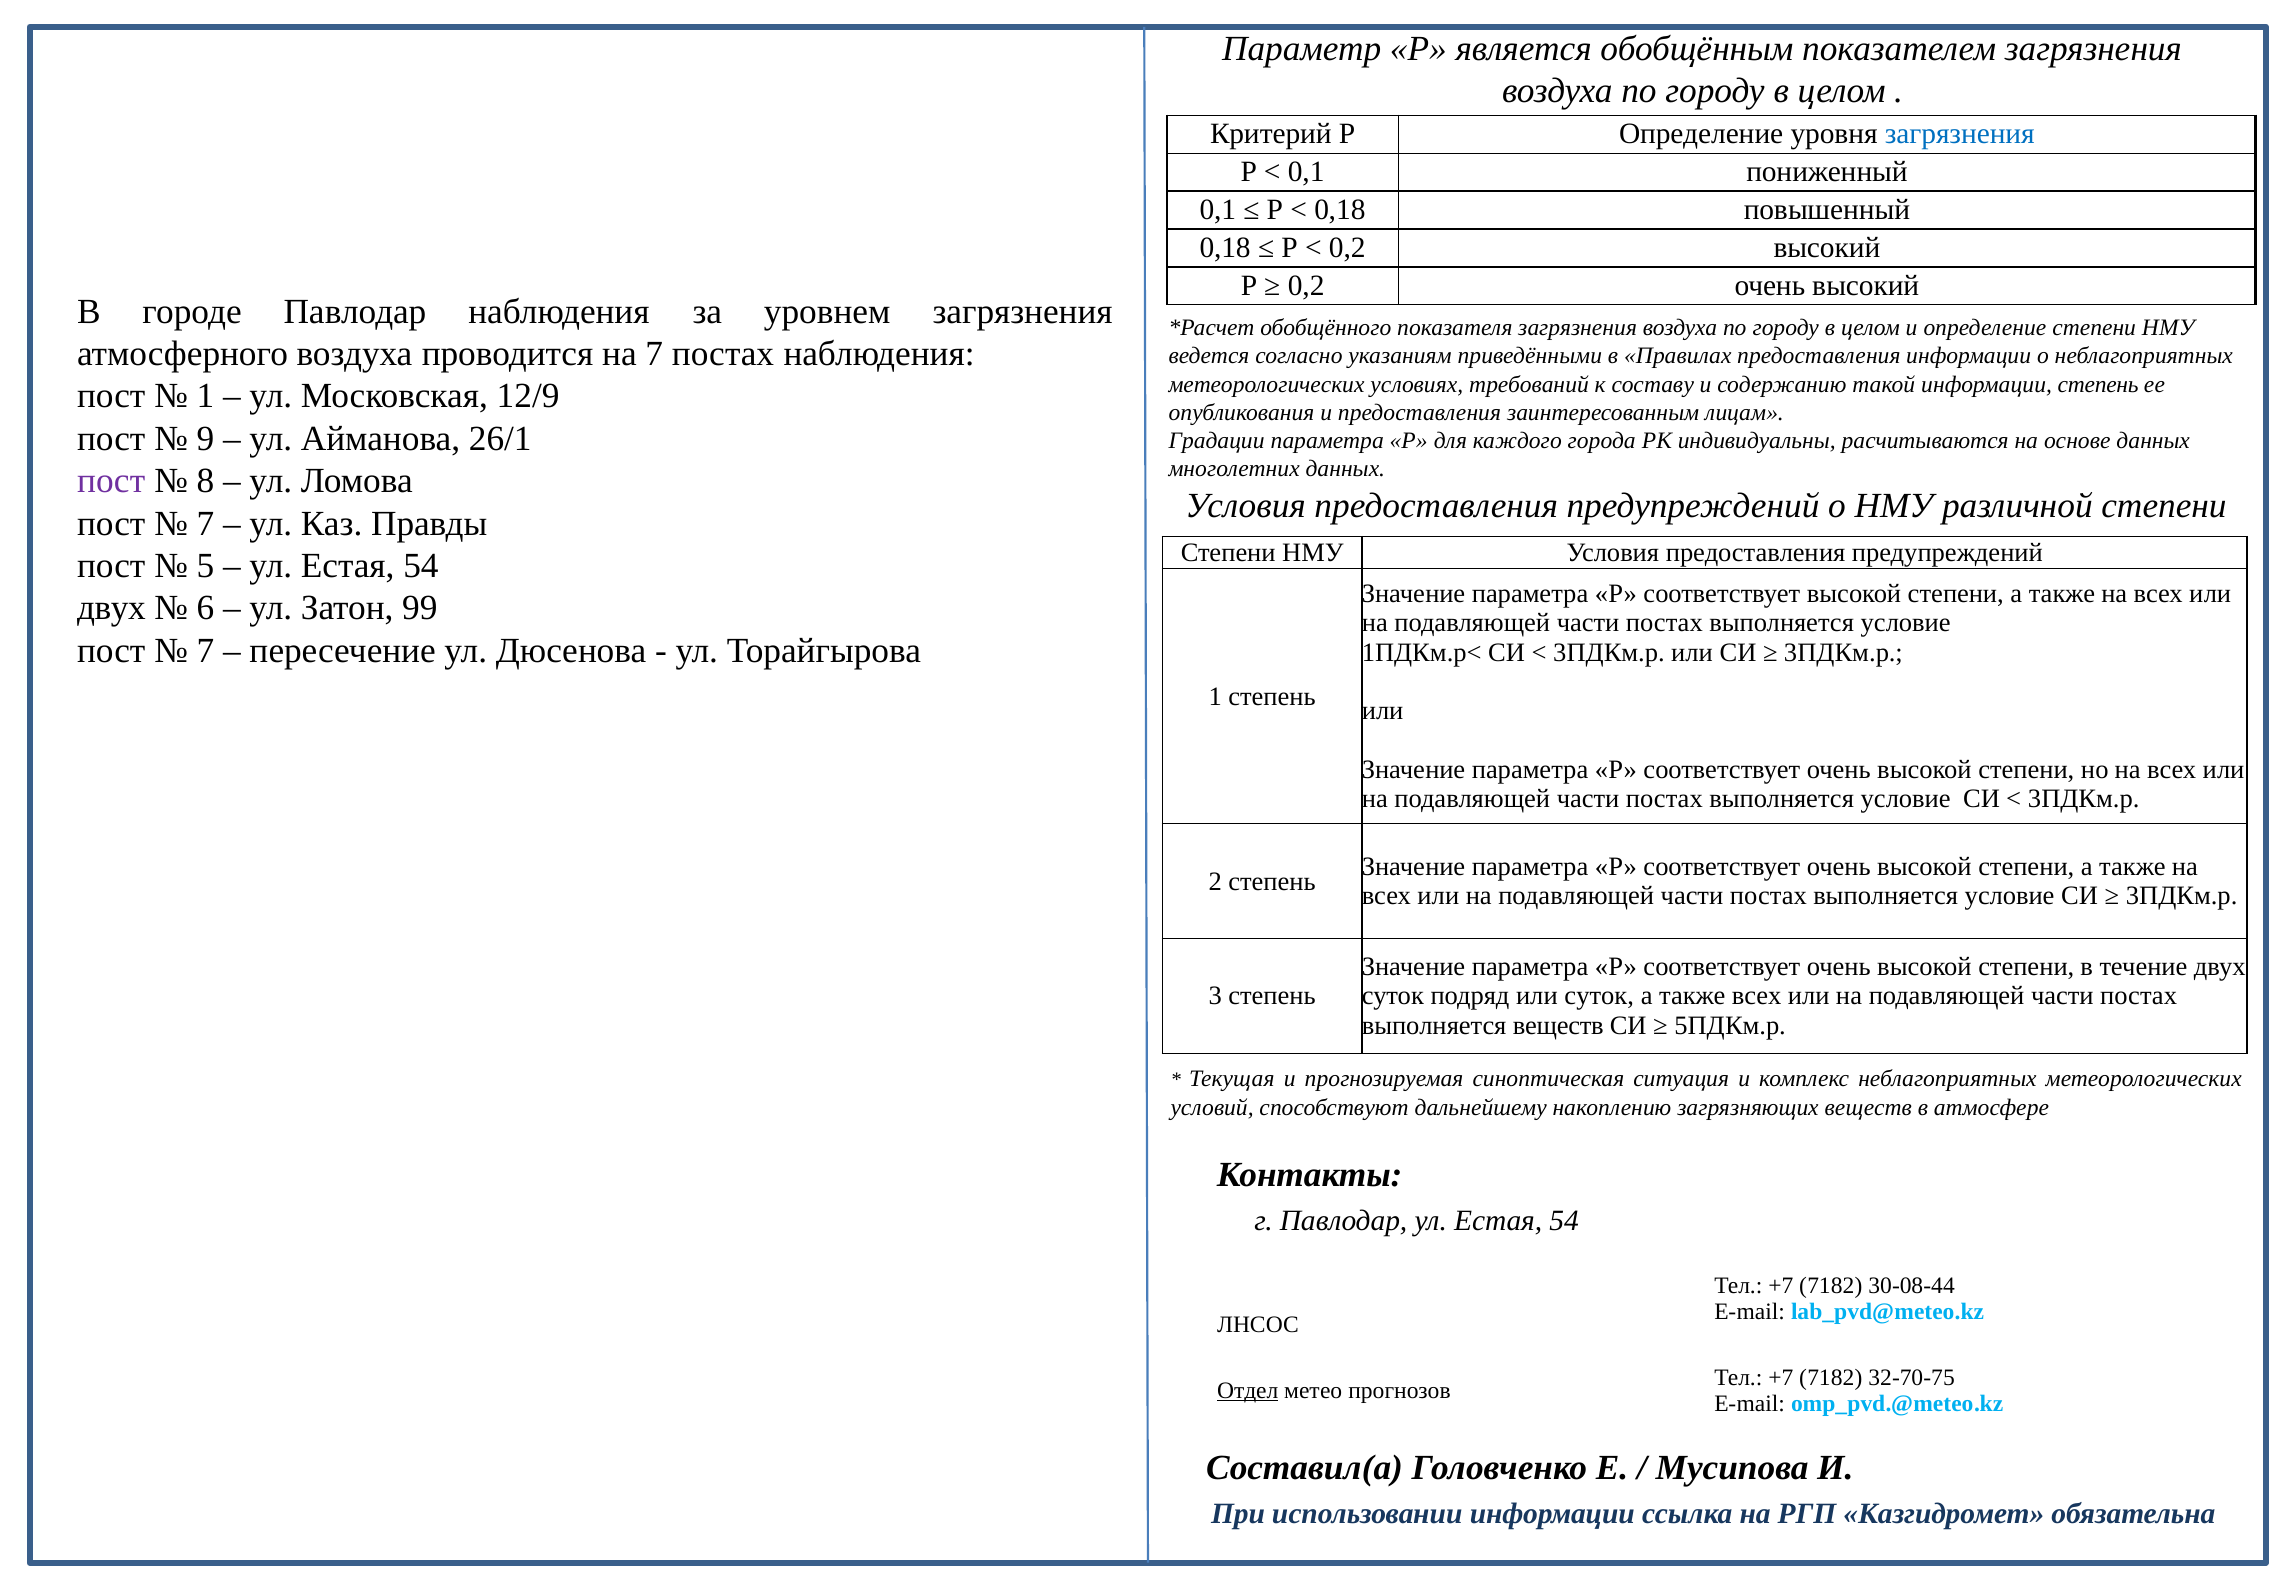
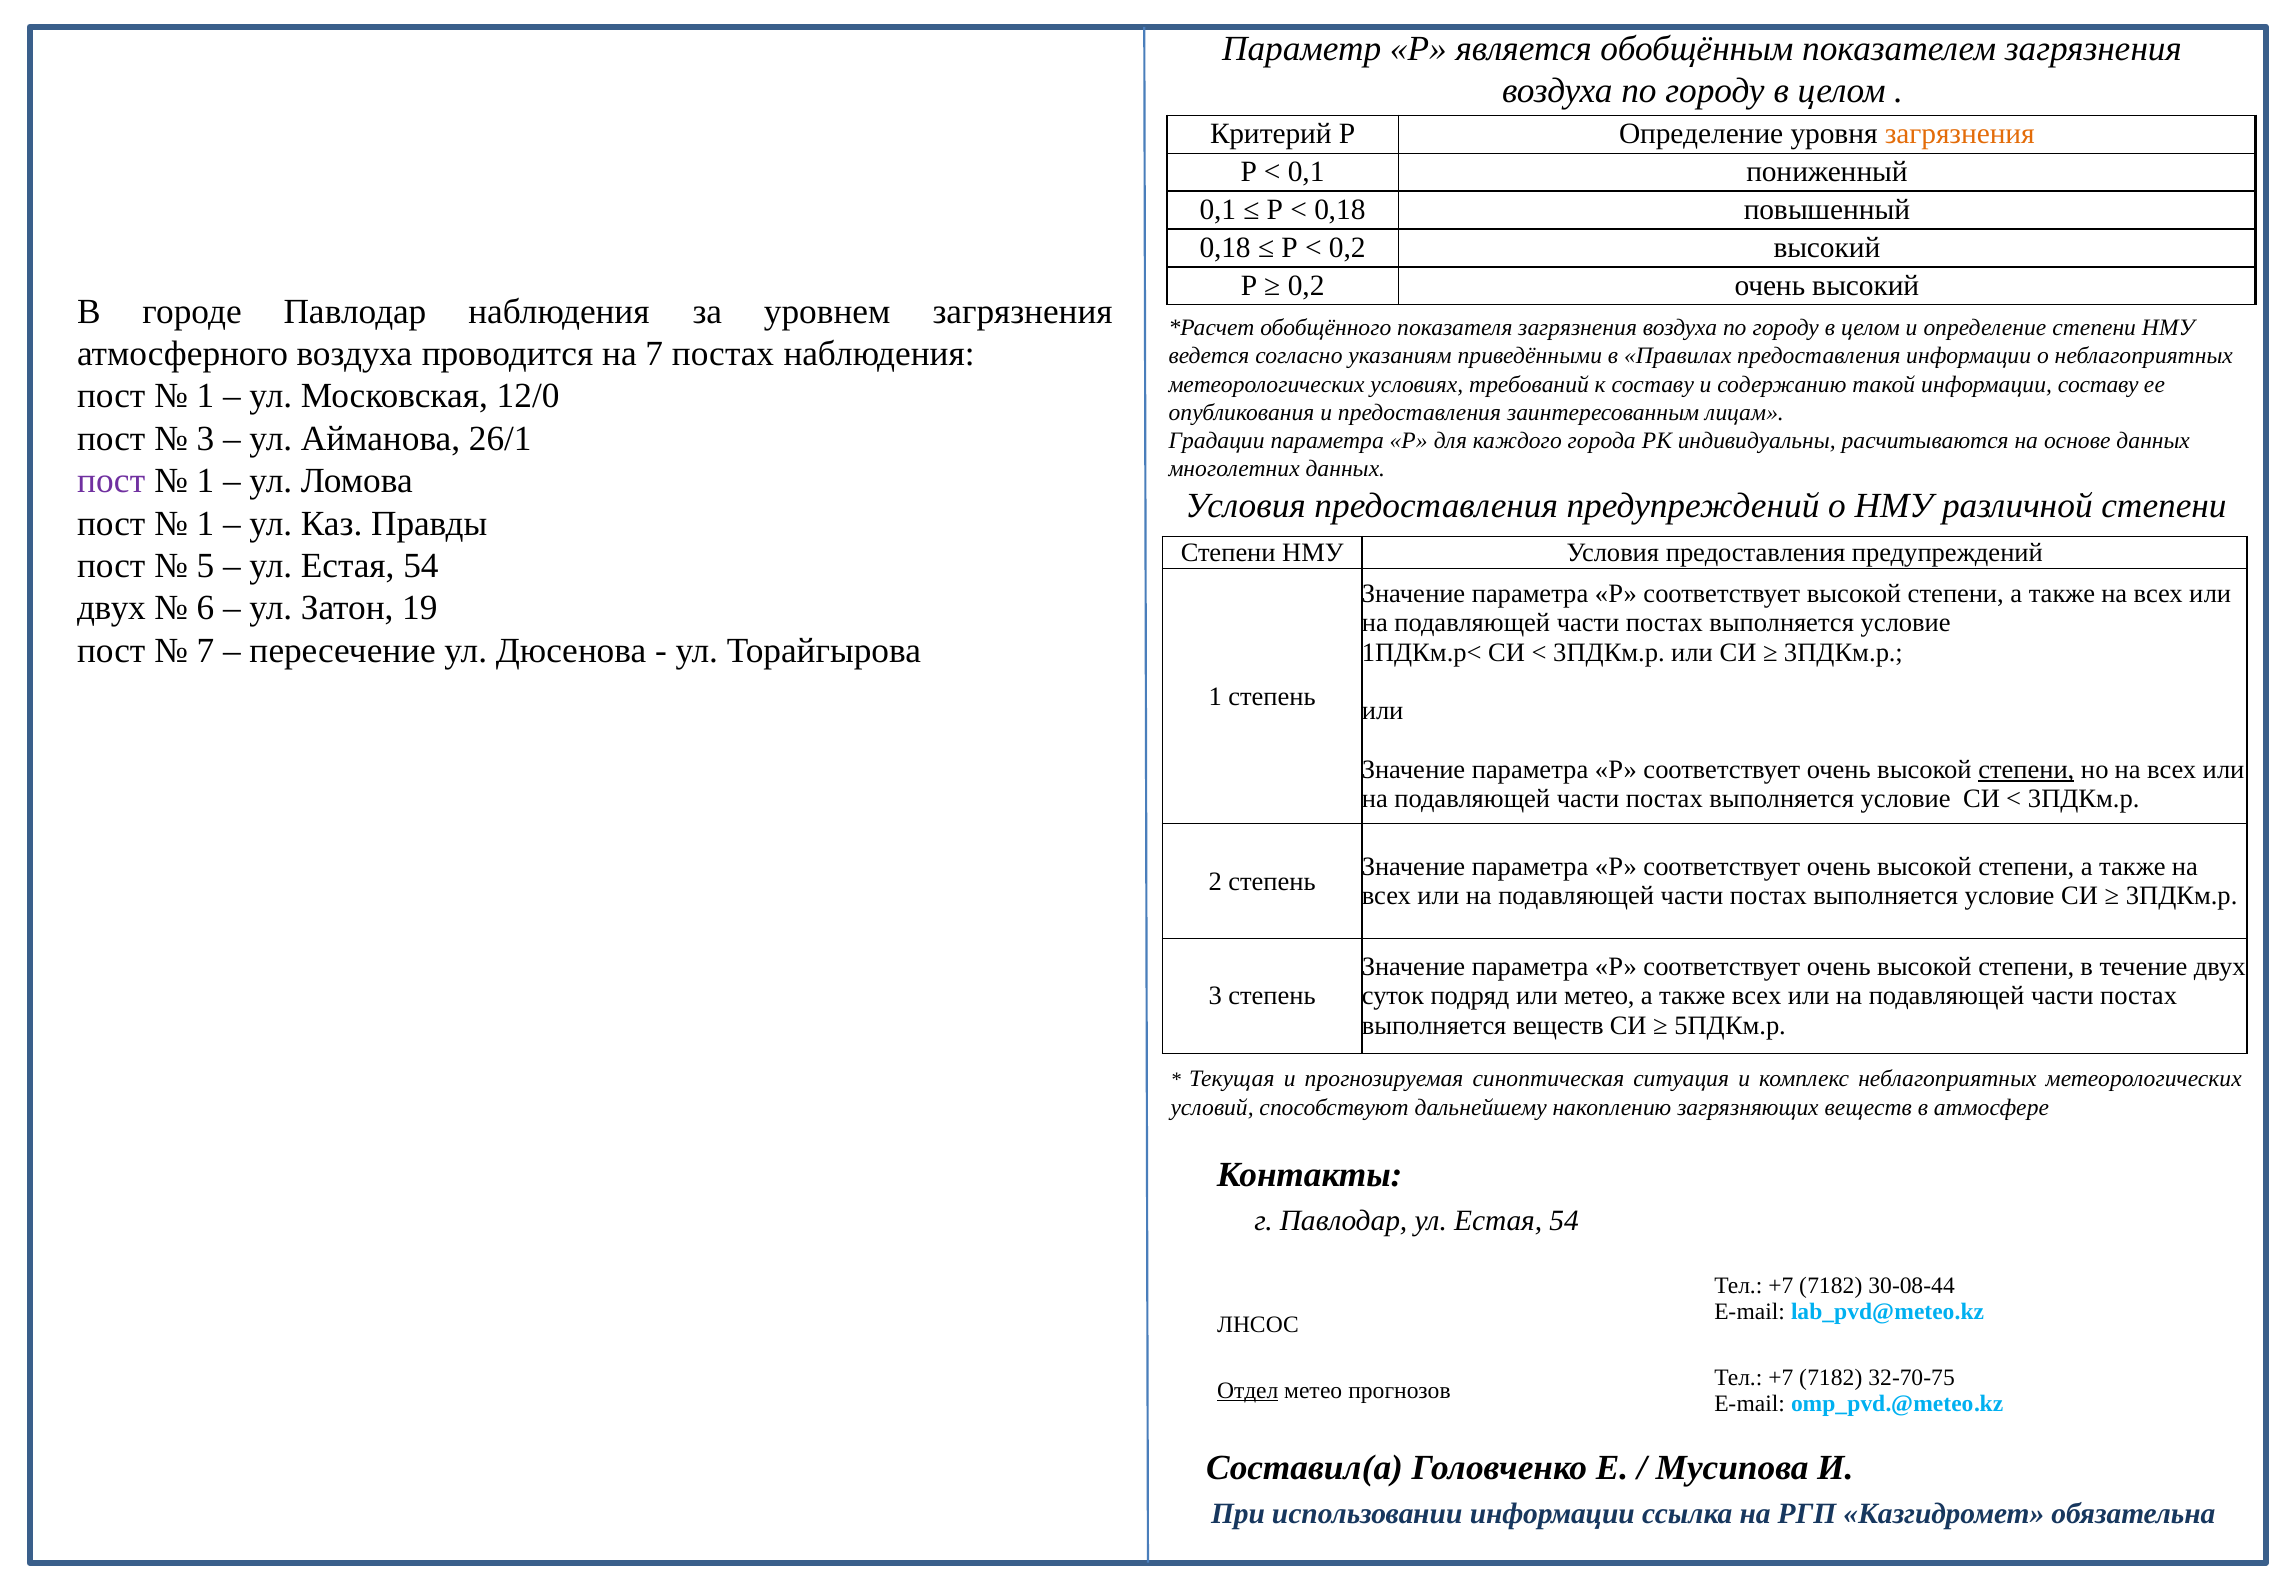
загрязнения colour: blue -> orange (1960, 134)
информации степень: степень -> составу (2098, 384)
12/9: 12/9 -> 12/0 (528, 396)
9: 9 -> 3 (205, 439)
8: 8 -> 1 (205, 481)
7: 7 -> 1 (205, 523)
99: 99 -> 19 (420, 608)
степени underline: none -> present (2026, 770)
или суток: суток -> метео (1599, 996)
